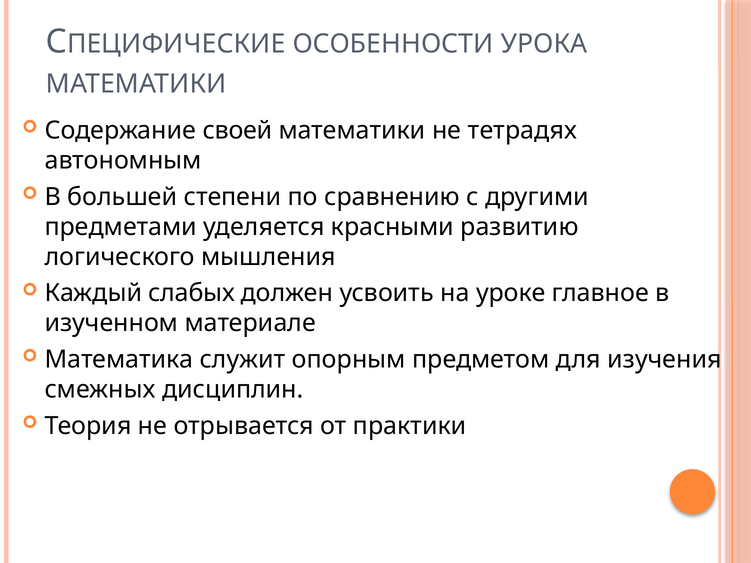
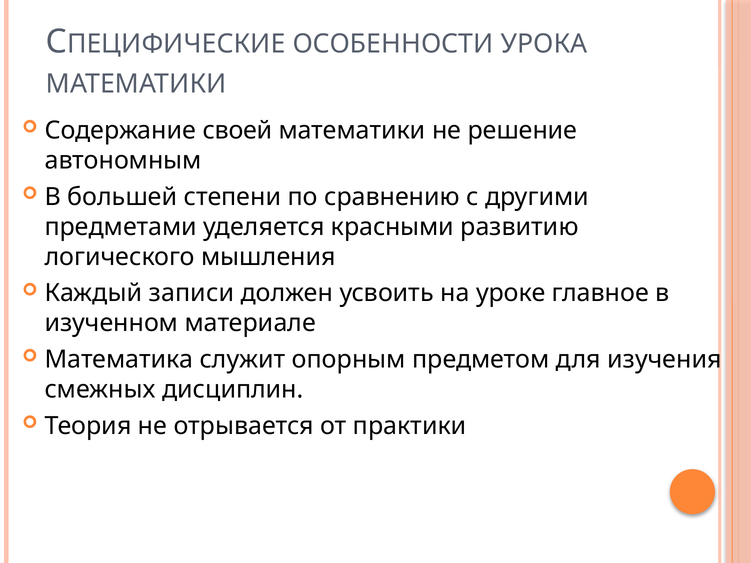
тетрадях: тетрадях -> решение (522, 131)
слабых: слабых -> записи (191, 293)
